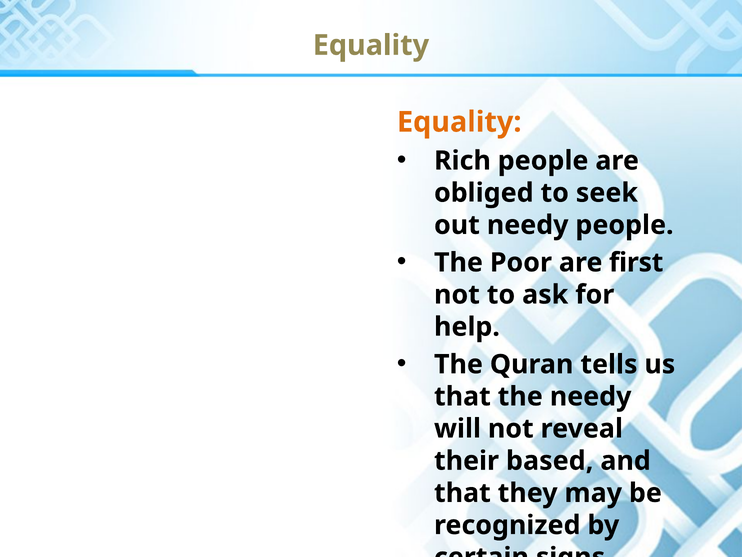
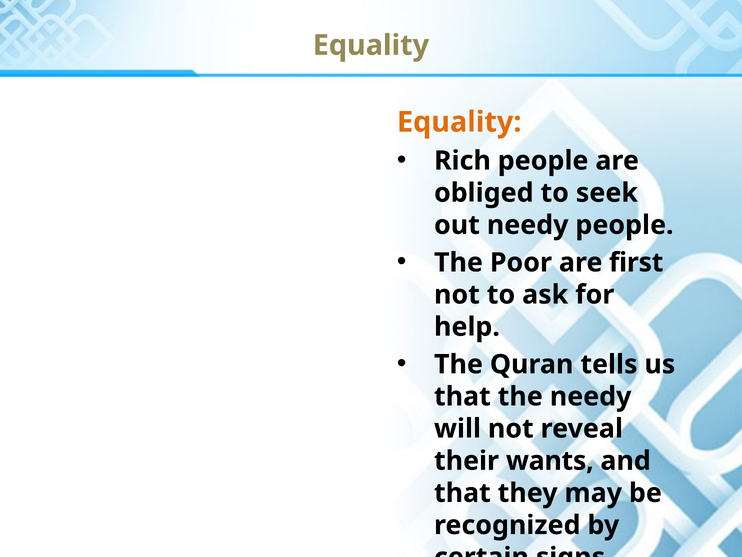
based: based -> wants (550, 460)
